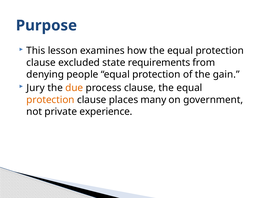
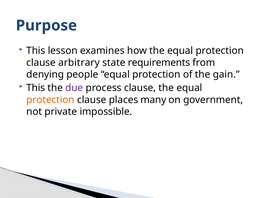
excluded: excluded -> arbitrary (79, 63)
Jury: Jury -> This (36, 88)
due colour: orange -> purple (74, 88)
experience: experience -> impossible (106, 112)
